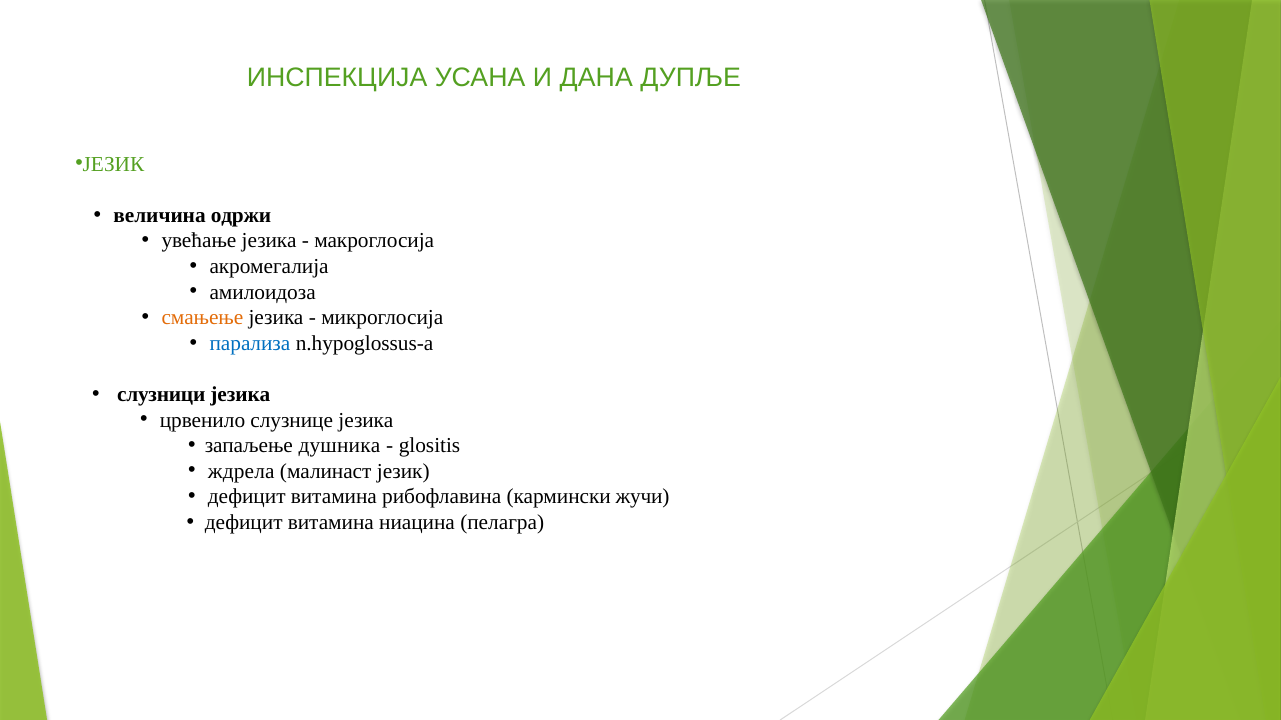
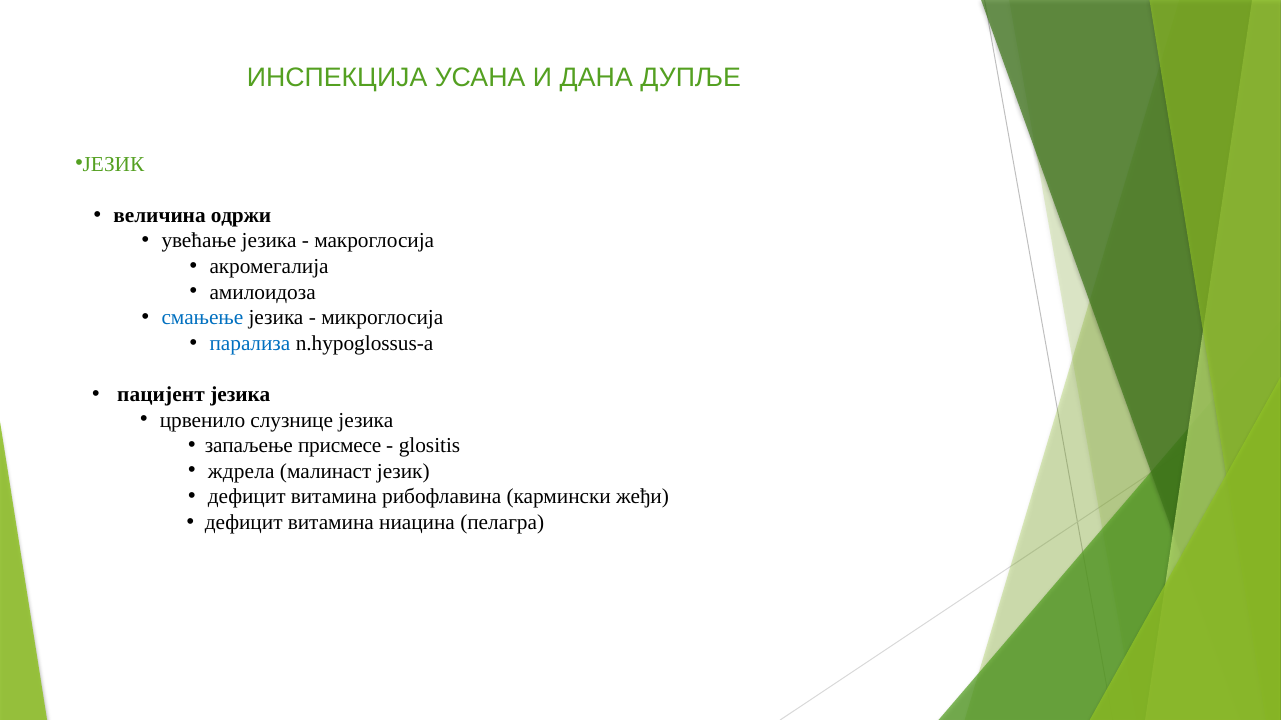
смањење colour: orange -> blue (202, 318)
слузници: слузници -> пацијент (161, 395)
душника: душника -> присмесе (340, 446)
жучи: жучи -> жеђи (642, 497)
